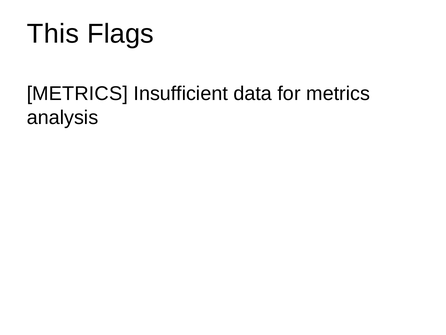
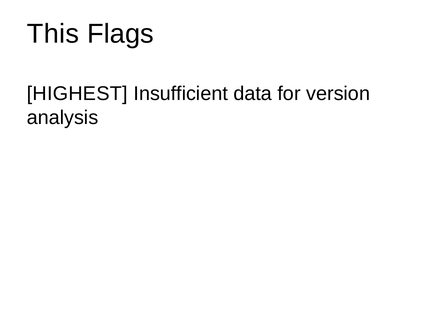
METRICS: METRICS -> HIGHEST (77, 94)
for metrics: metrics -> version (338, 94)
